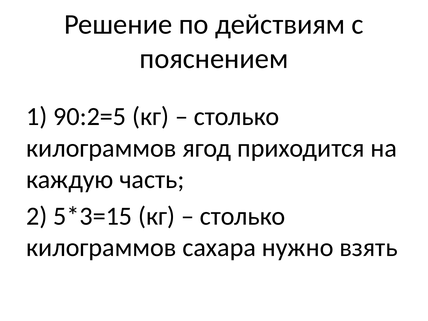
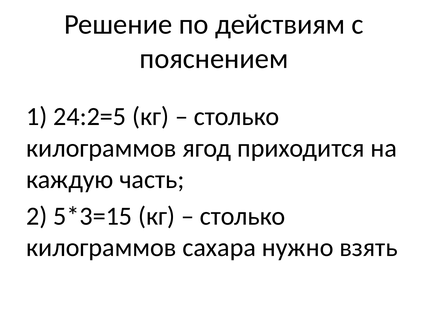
90:2=5: 90:2=5 -> 24:2=5 (90, 117)
